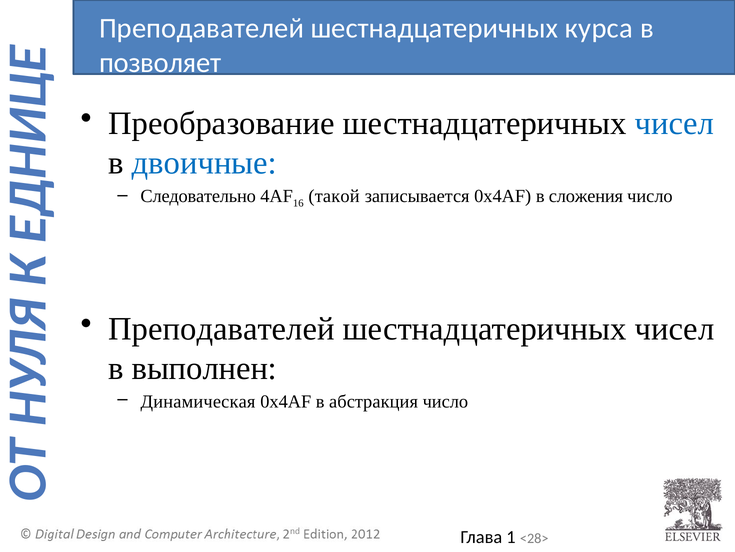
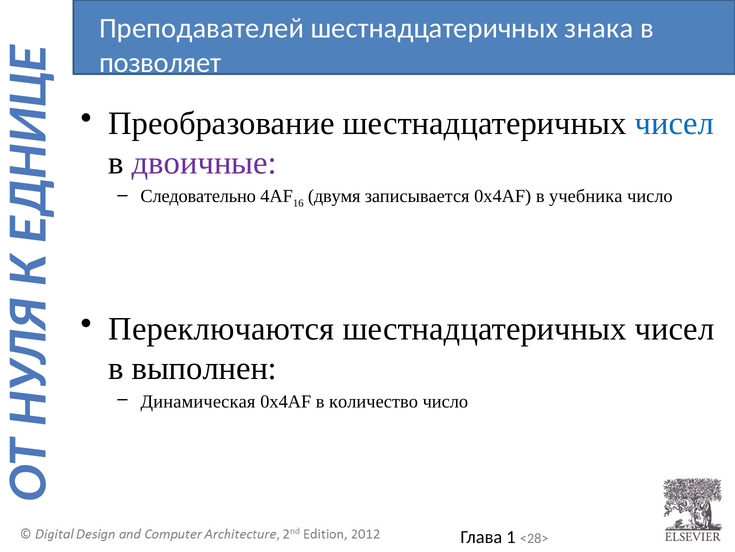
курса: курса -> знака (599, 28)
двоичные colour: blue -> purple (204, 163)
такой: такой -> двумя (334, 196)
сложения: сложения -> учебника (586, 196)
Преподавателей: Преподавателей -> Переключаются (221, 329)
абстракция: абстракция -> количество (374, 401)
